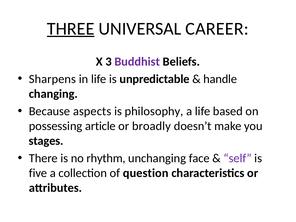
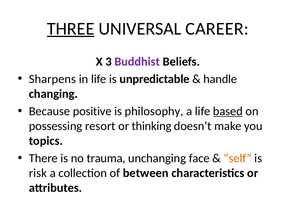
aspects: aspects -> positive (92, 111)
based underline: none -> present (228, 111)
article: article -> resort (100, 126)
broadly: broadly -> thinking (152, 126)
stages: stages -> topics (46, 141)
rhythm: rhythm -> trauma (106, 158)
self colour: purple -> orange (237, 158)
five: five -> risk (38, 173)
question: question -> between (146, 173)
